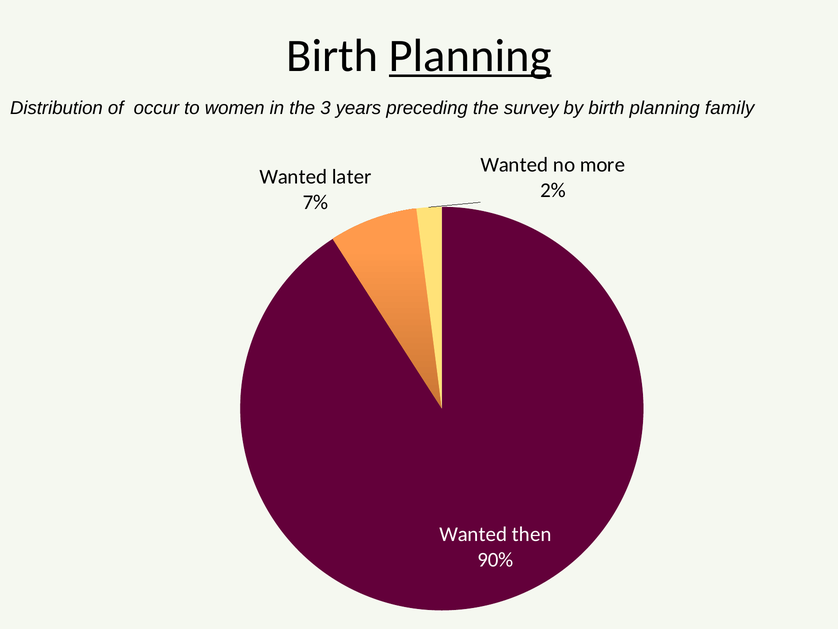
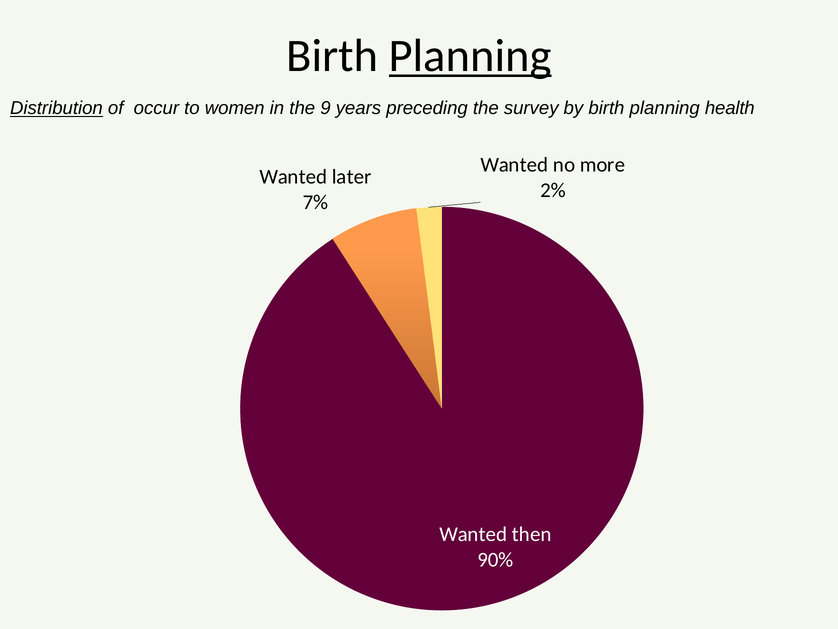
Distribution underline: none -> present (56, 108)
3: 3 -> 9 (325, 108)
family: family -> health (730, 108)
